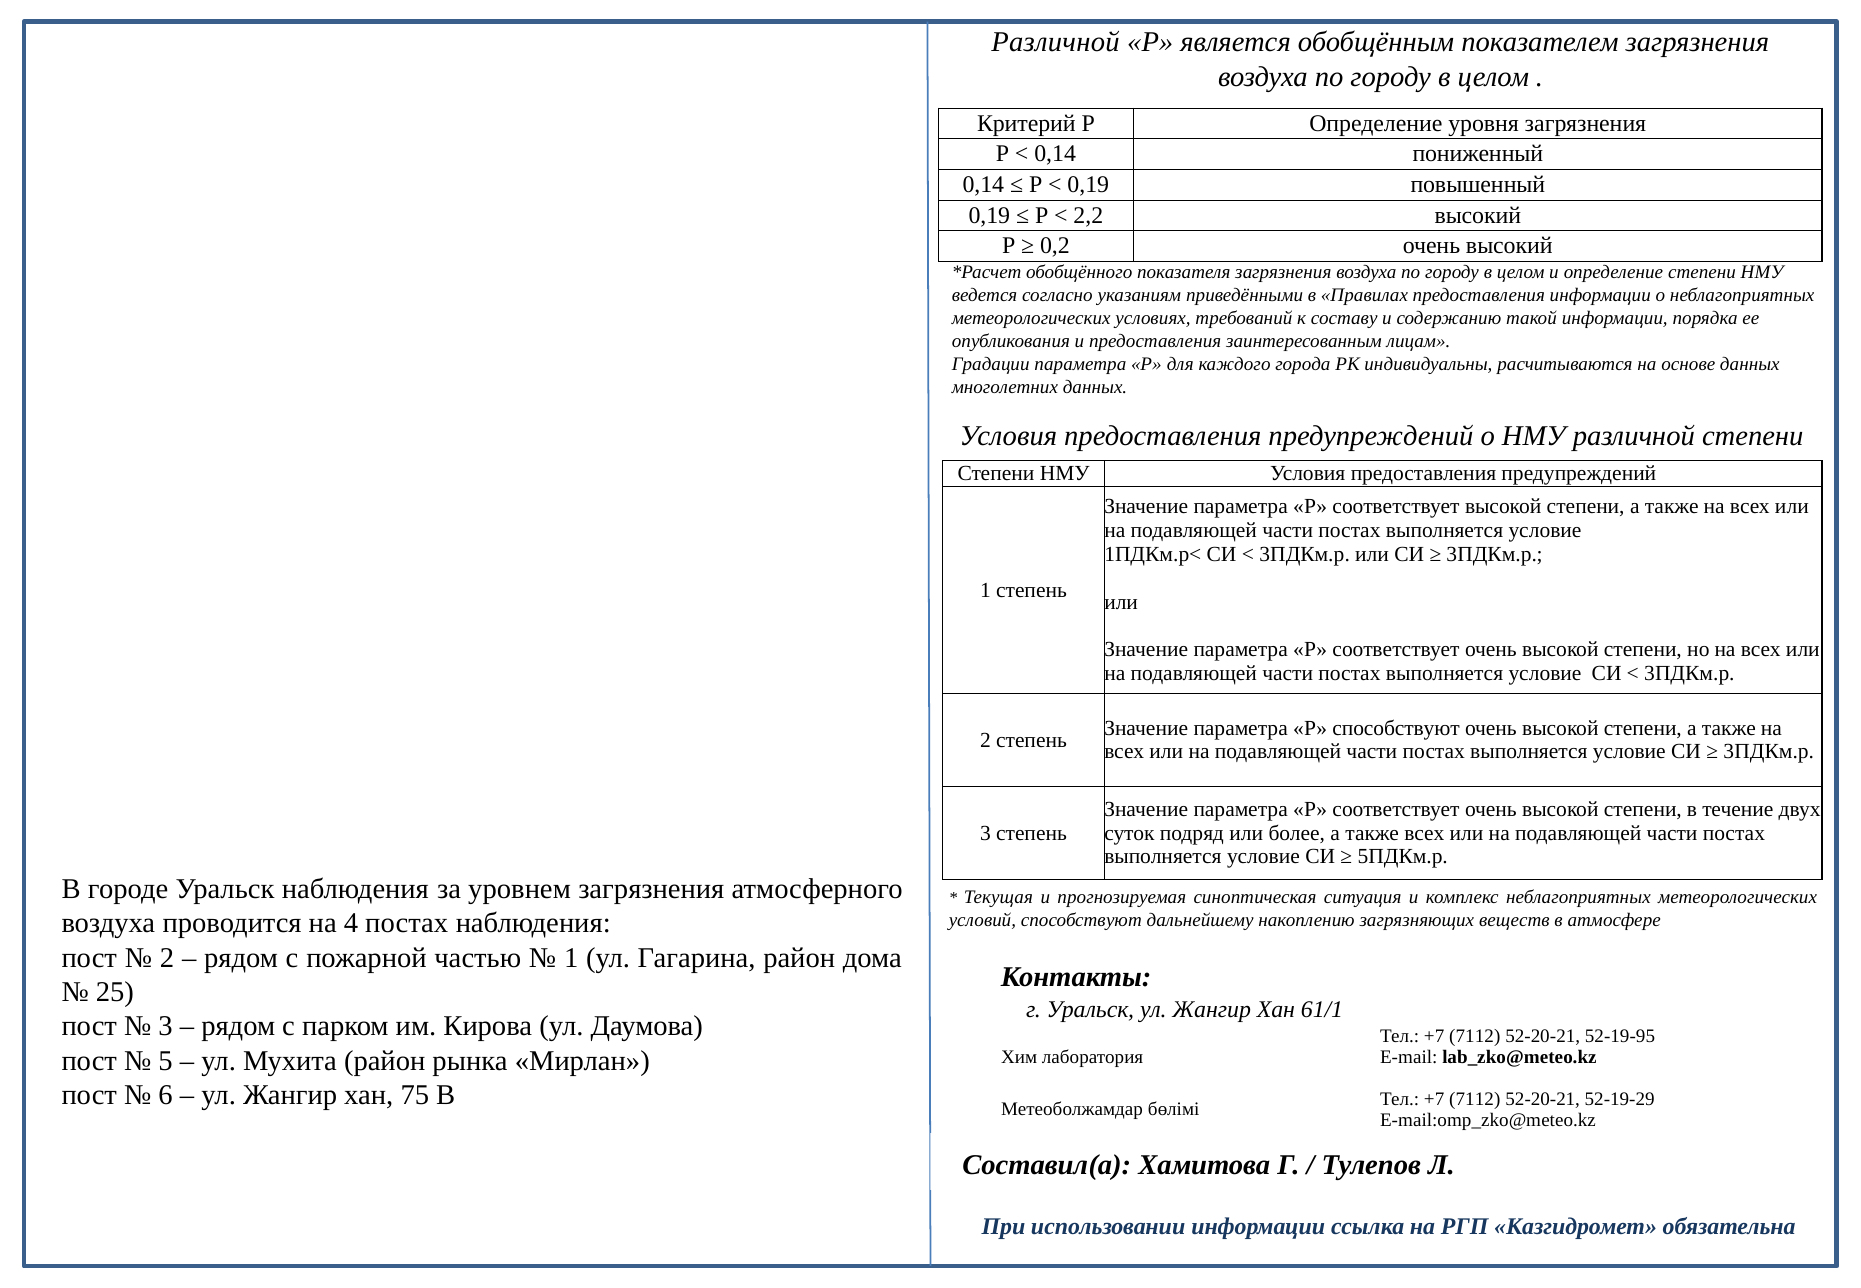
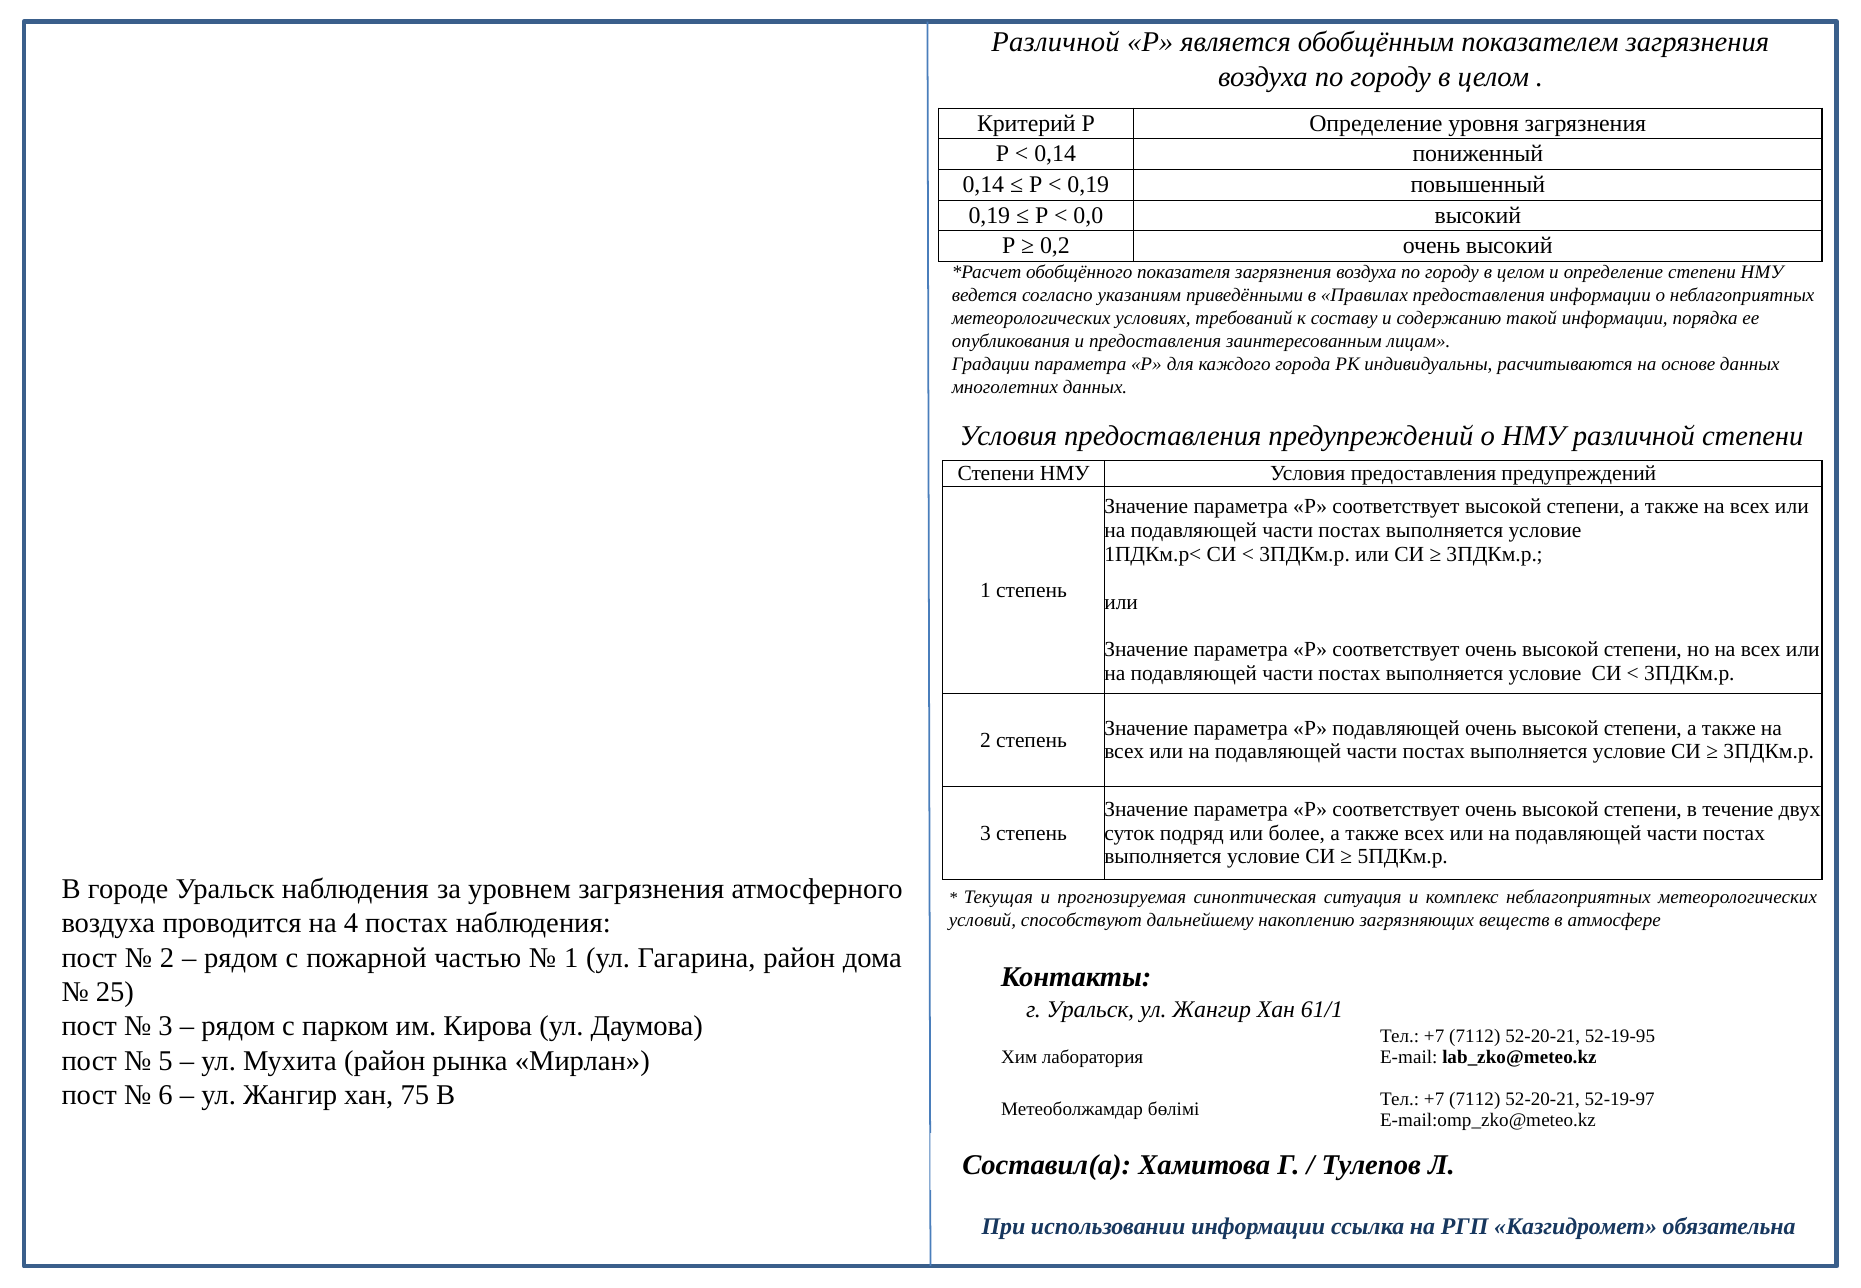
2,2: 2,2 -> 0,0 (1088, 215)
Р способствуют: способствуют -> подавляющей (1396, 728)
52-19-29: 52-19-29 -> 52-19-97 (1620, 1099)
